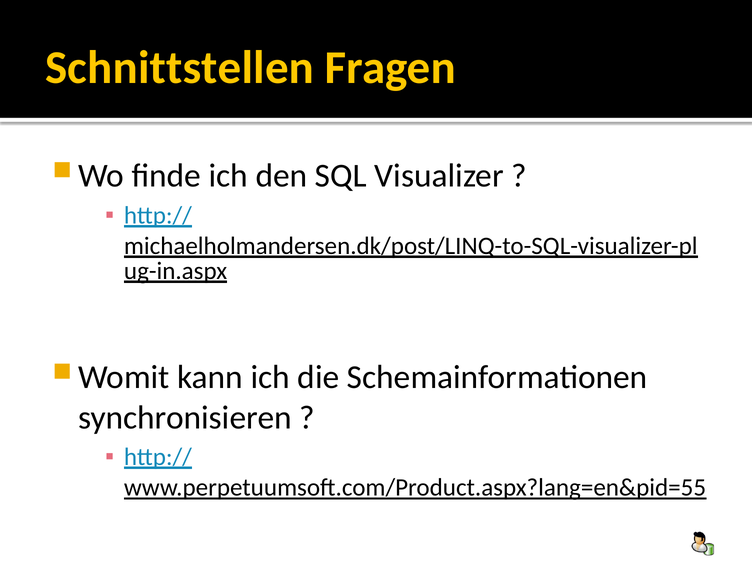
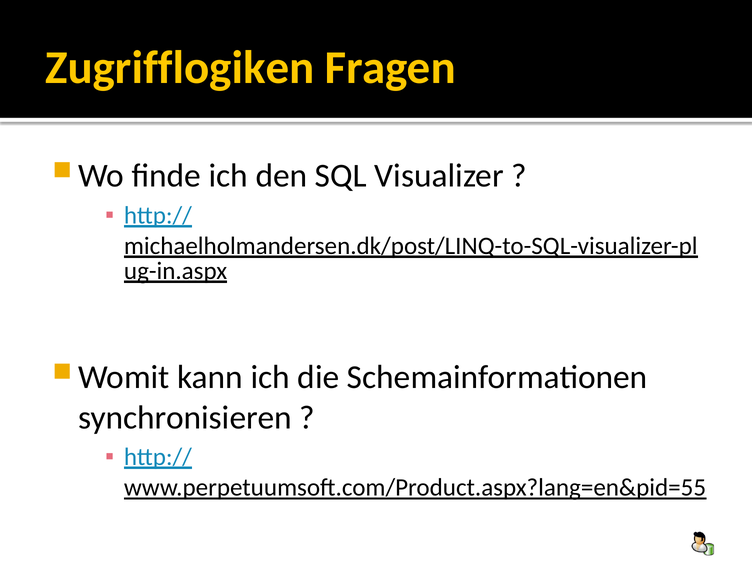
Schnittstellen: Schnittstellen -> Zugrifflogiken (180, 68)
